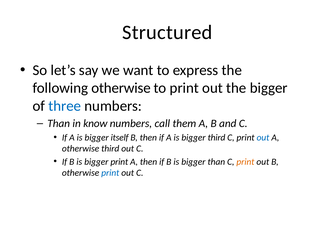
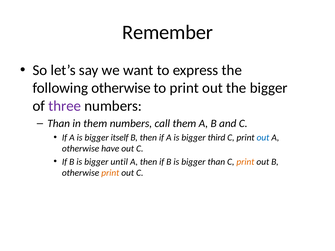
Structured: Structured -> Remember (168, 32)
three colour: blue -> purple (65, 106)
in know: know -> them (95, 124)
otherwise third: third -> have (110, 149)
bigger print: print -> until (119, 162)
print colour: blue -> orange (110, 173)
